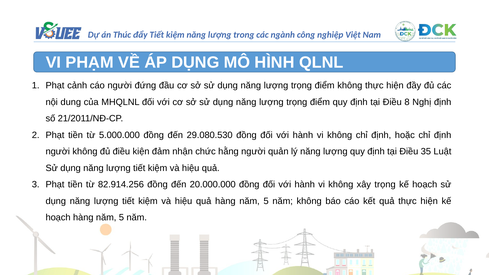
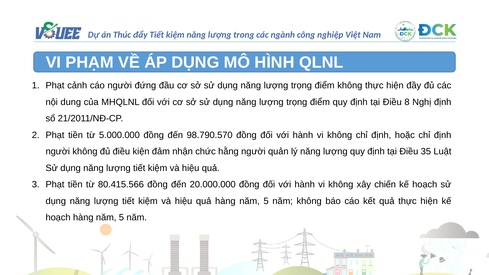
29.080.530: 29.080.530 -> 98.790.570 (210, 135)
82.914.256: 82.914.256 -> 80.415.566 (121, 185)
xây trọng: trọng -> chiến (385, 185)
